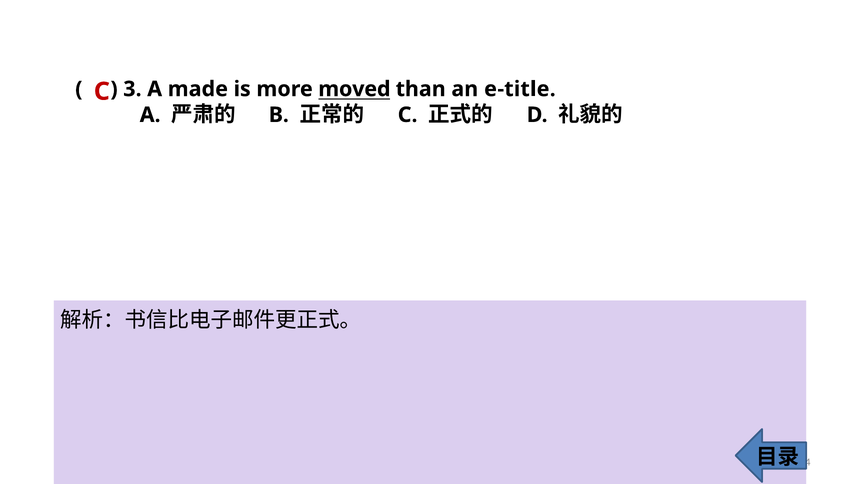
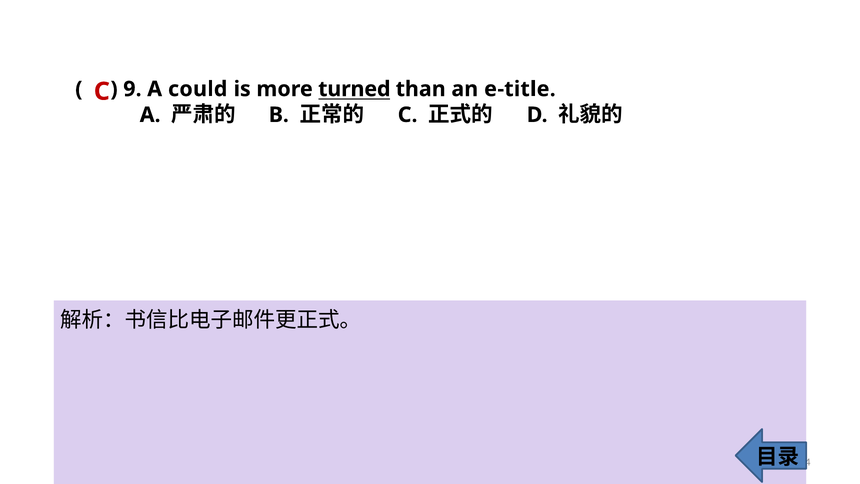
3: 3 -> 9 (132, 89)
made: made -> could (198, 89)
moved: moved -> turned (354, 89)
